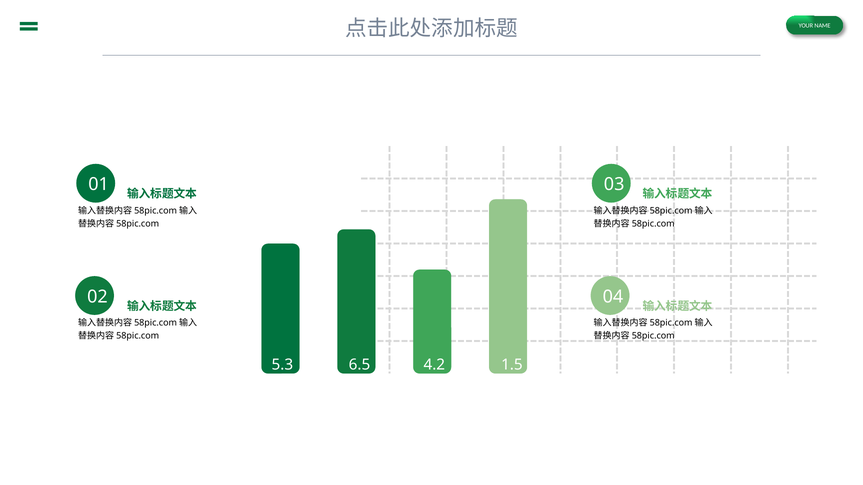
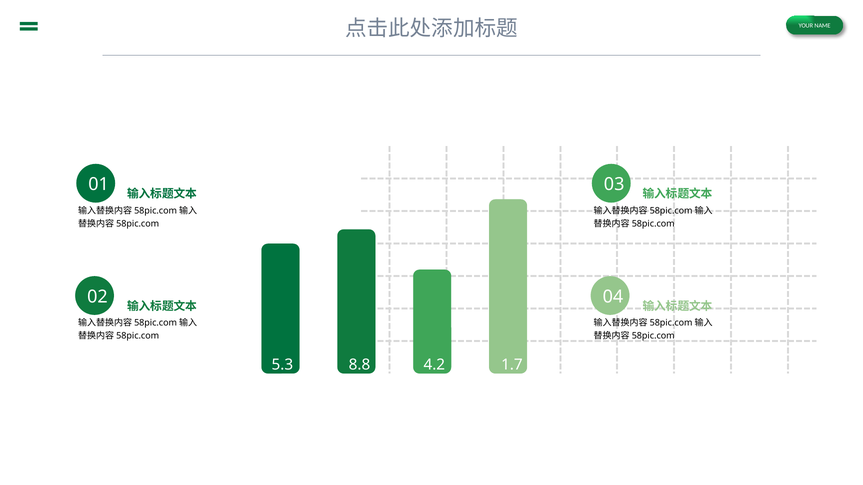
6.5: 6.5 -> 8.8 (359, 365)
1.5: 1.5 -> 1.7 (512, 365)
